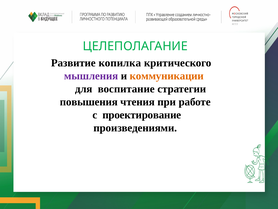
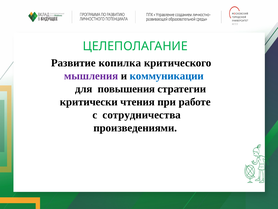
коммуникации colour: orange -> blue (167, 76)
воспитание: воспитание -> повышения (126, 89)
повышения: повышения -> критически (89, 102)
проектирование: проектирование -> сотрудничества (142, 115)
